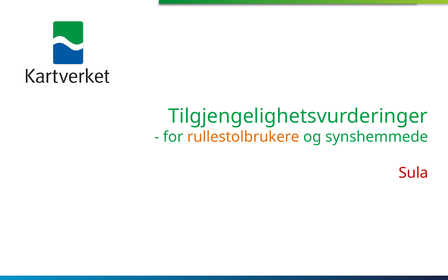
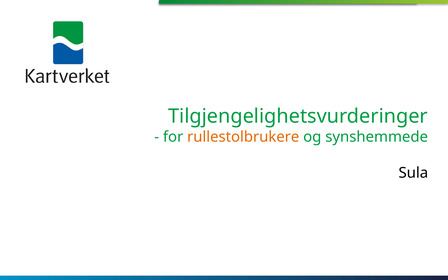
Sula colour: red -> black (413, 173)
